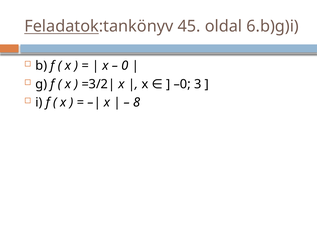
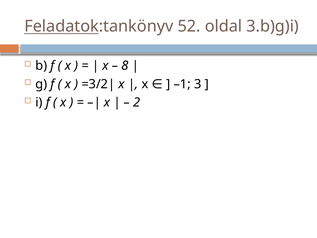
45: 45 -> 52 (189, 26)
6.b)g)i: 6.b)g)i -> 3.b)g)i (273, 26)
0: 0 -> 8 (125, 66)
–0: –0 -> –1 (182, 84)
8: 8 -> 2 (137, 102)
